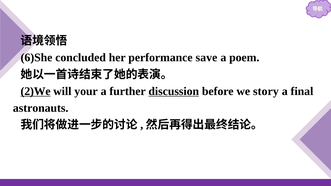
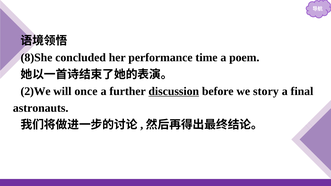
6)She: 6)She -> 8)She (36, 58)
save: save -> time (207, 58)
2)We underline: present -> none (36, 91)
your: your -> once (86, 91)
